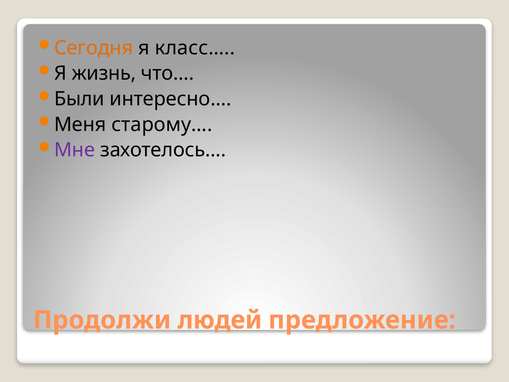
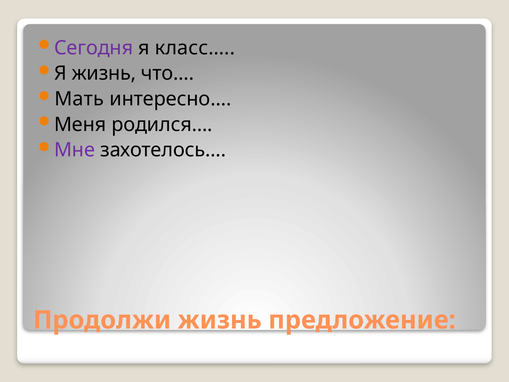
Сегодня colour: orange -> purple (94, 48)
Были: Были -> Мать (79, 99)
старому…: старому… -> родился… (162, 124)
Продолжи людей: людей -> жизнь (220, 320)
